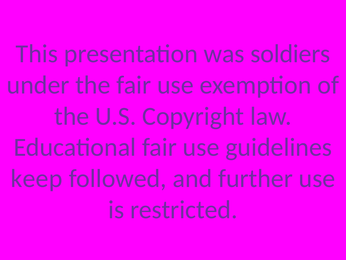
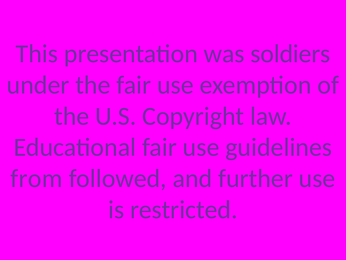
keep: keep -> from (37, 178)
